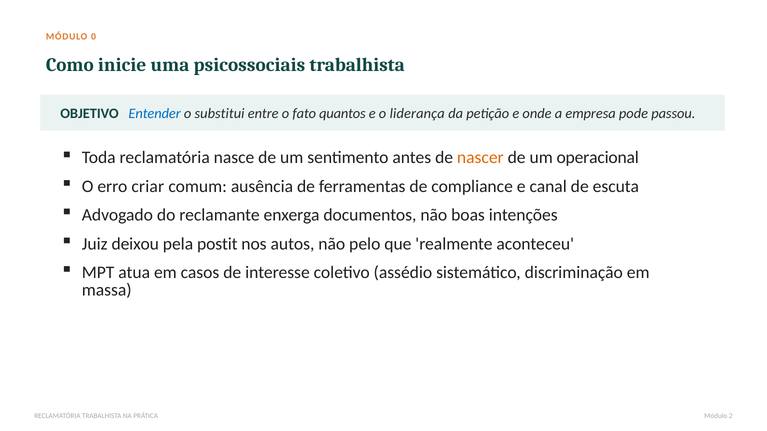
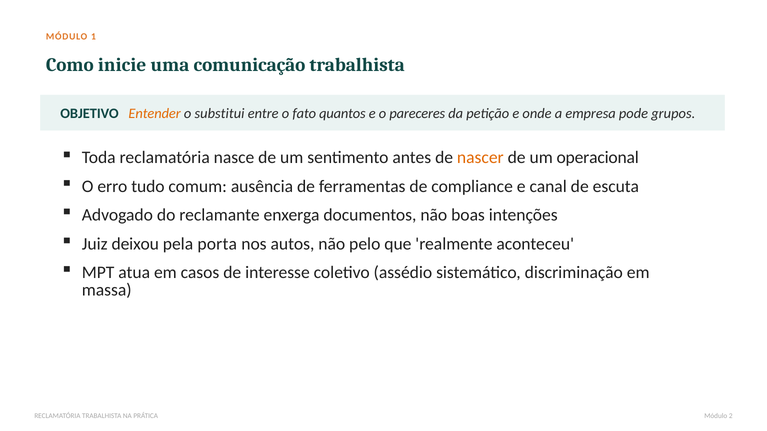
0: 0 -> 1 (93, 37)
psicossociais: psicossociais -> comunicação (249, 65)
Entender colour: blue -> orange (155, 114)
liderança: liderança -> pareceres (417, 114)
passou: passou -> grupos (673, 114)
criar: criar -> tudo (148, 187)
postit: postit -> porta (217, 244)
